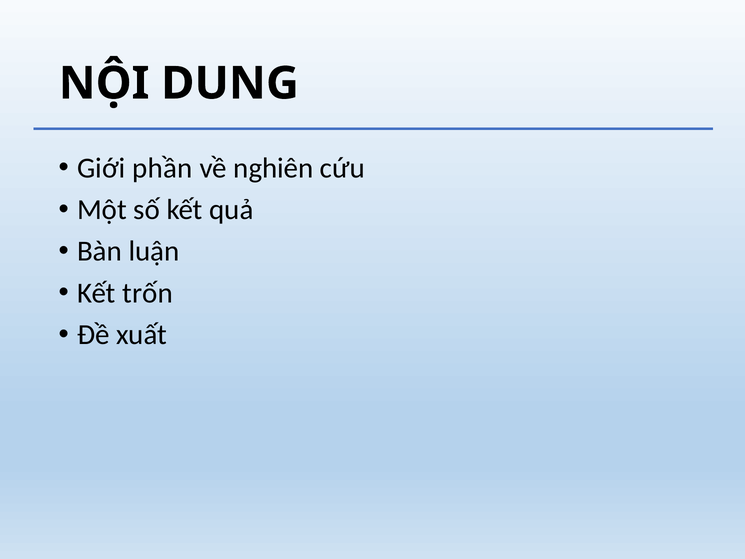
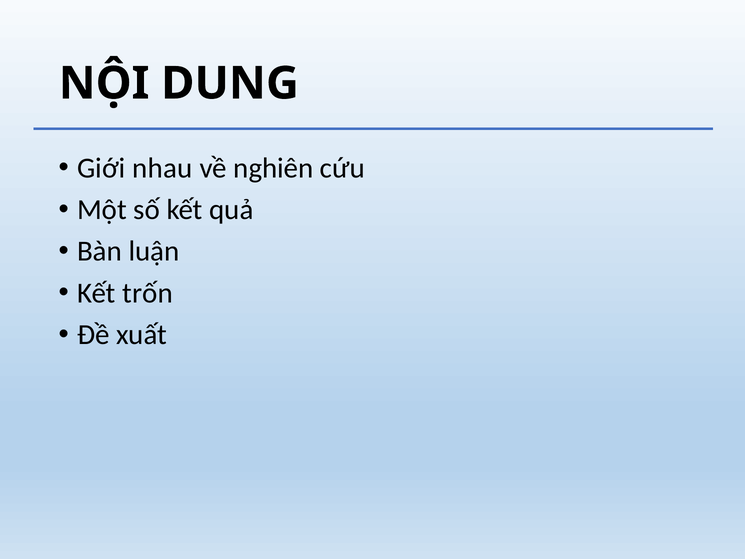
phần: phần -> nhau (162, 168)
